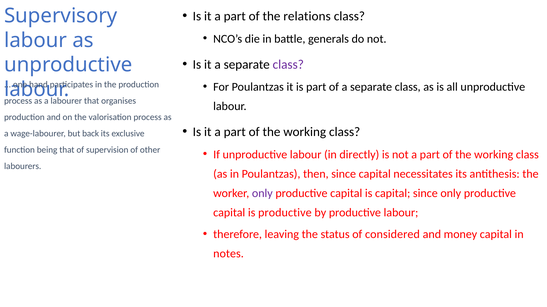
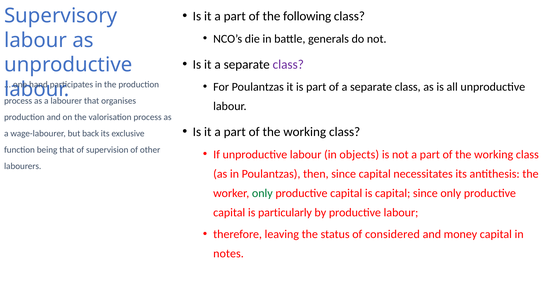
relations: relations -> following (307, 16)
directly: directly -> objects (359, 155)
only colour: purple -> green (262, 194)
is productive: productive -> particularly (285, 213)
